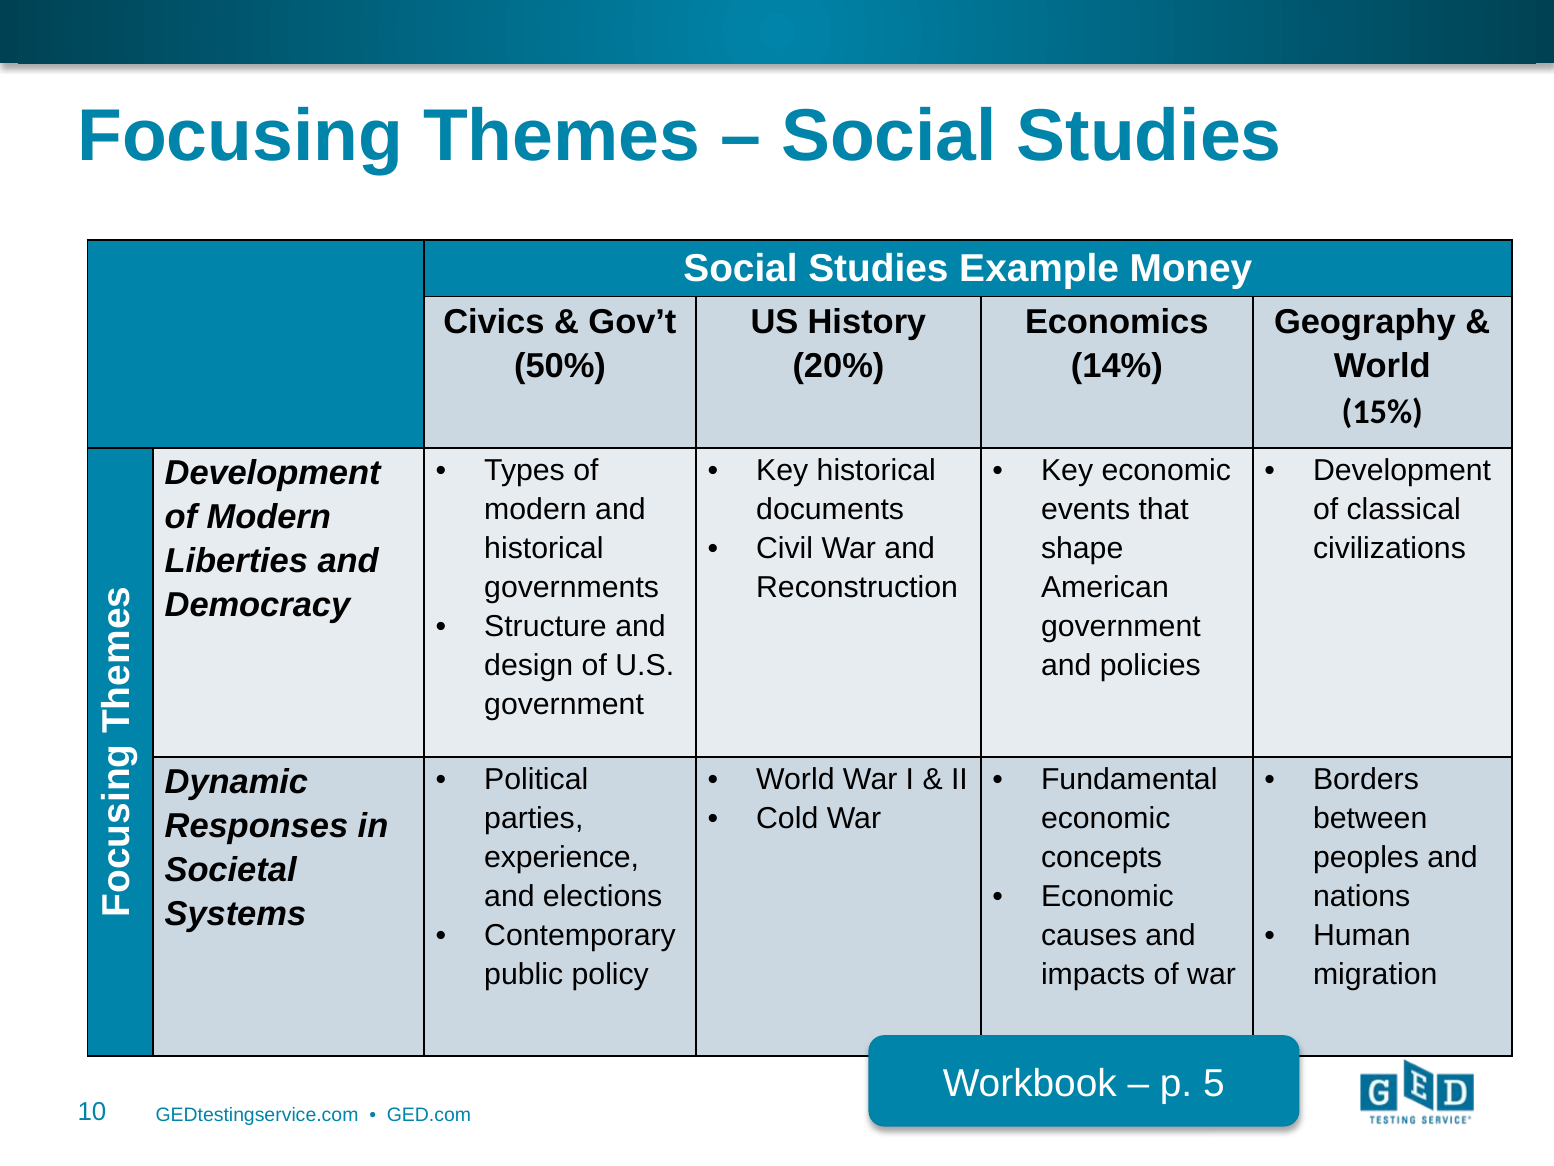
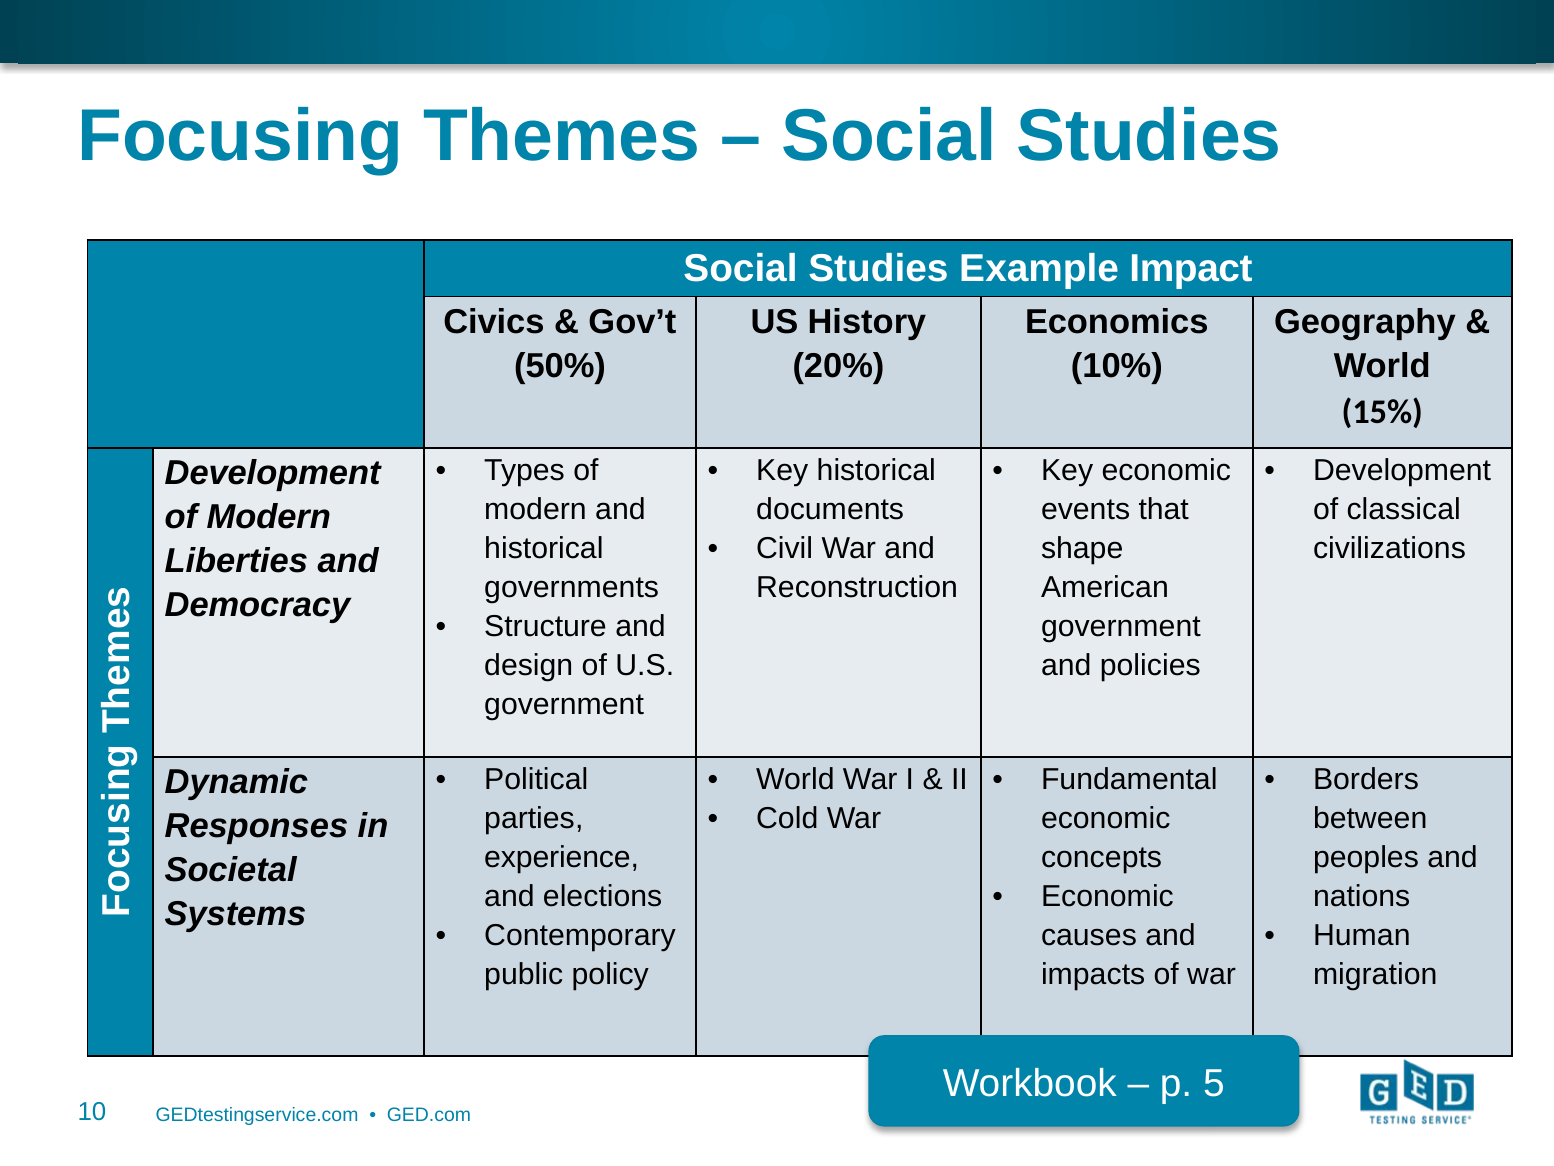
Money: Money -> Impact (1191, 268)
14%: 14% -> 10% (1117, 366)
